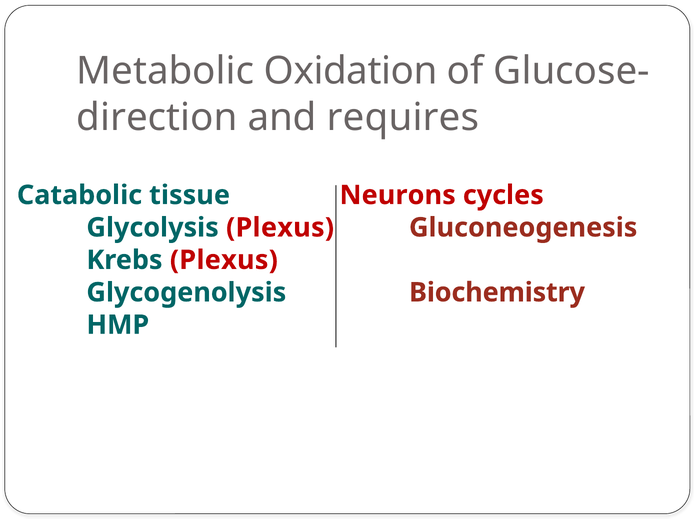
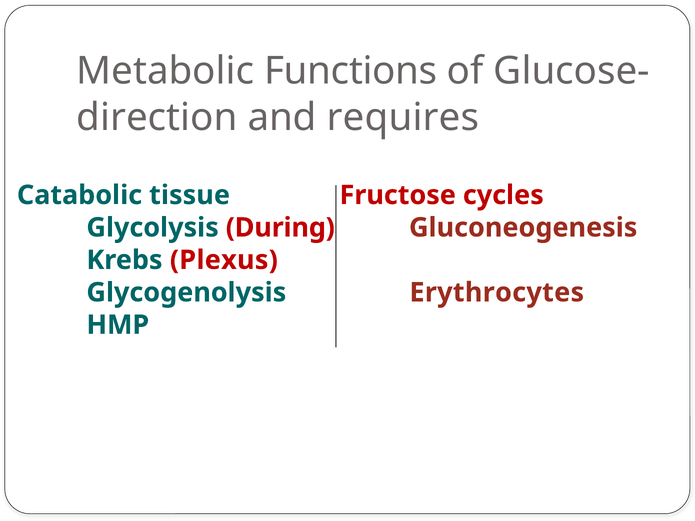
Oxidation: Oxidation -> Functions (351, 71)
Neurons: Neurons -> Fructose (398, 195)
Glycolysis Plexus: Plexus -> During (280, 228)
Biochemistry: Biochemistry -> Erythrocytes (497, 293)
